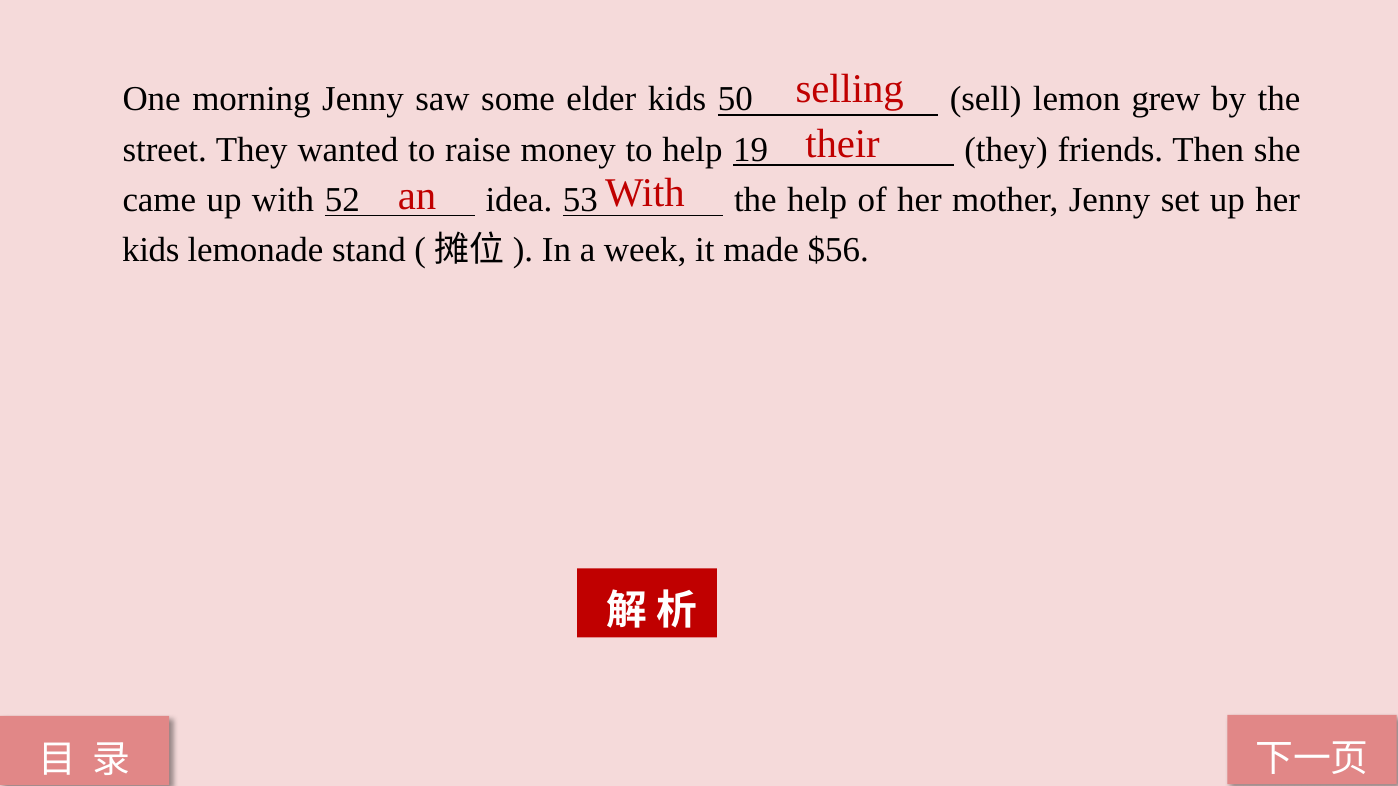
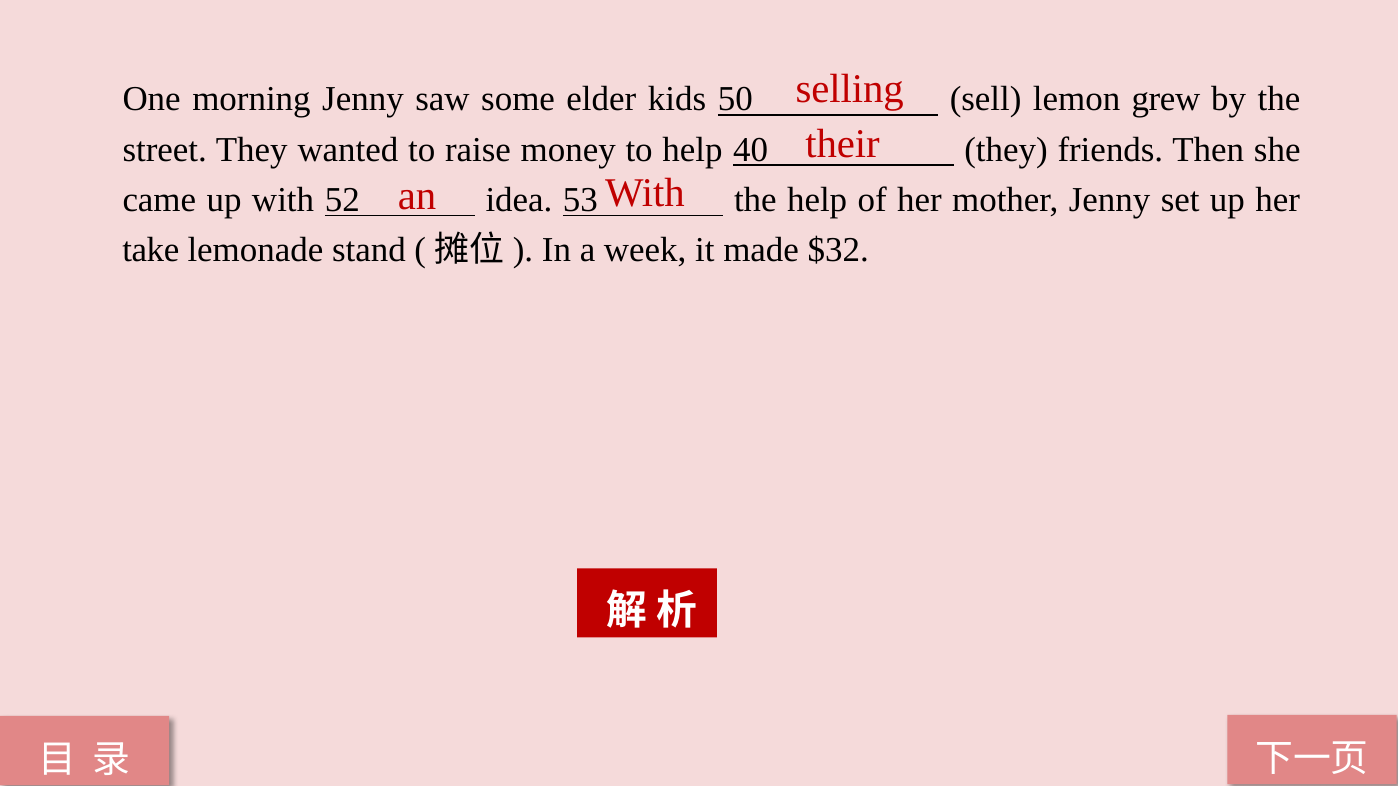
19: 19 -> 40 (751, 150)
kids: kids -> take (151, 250)
$56: $56 -> $32 (838, 250)
